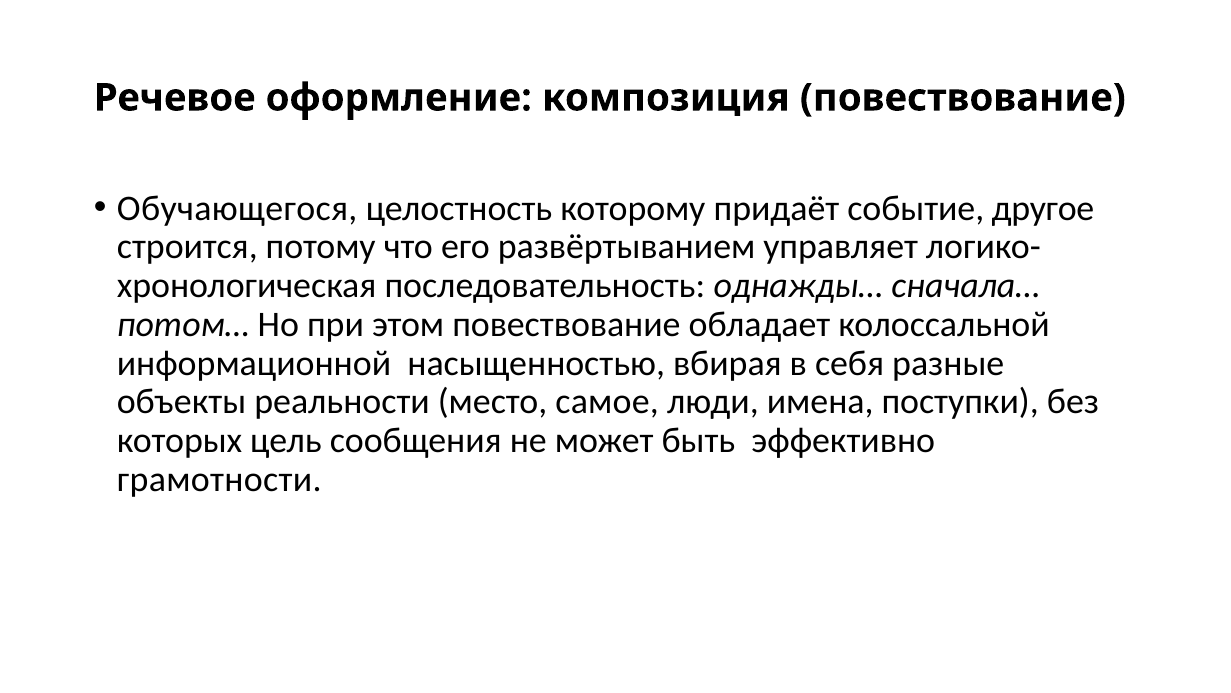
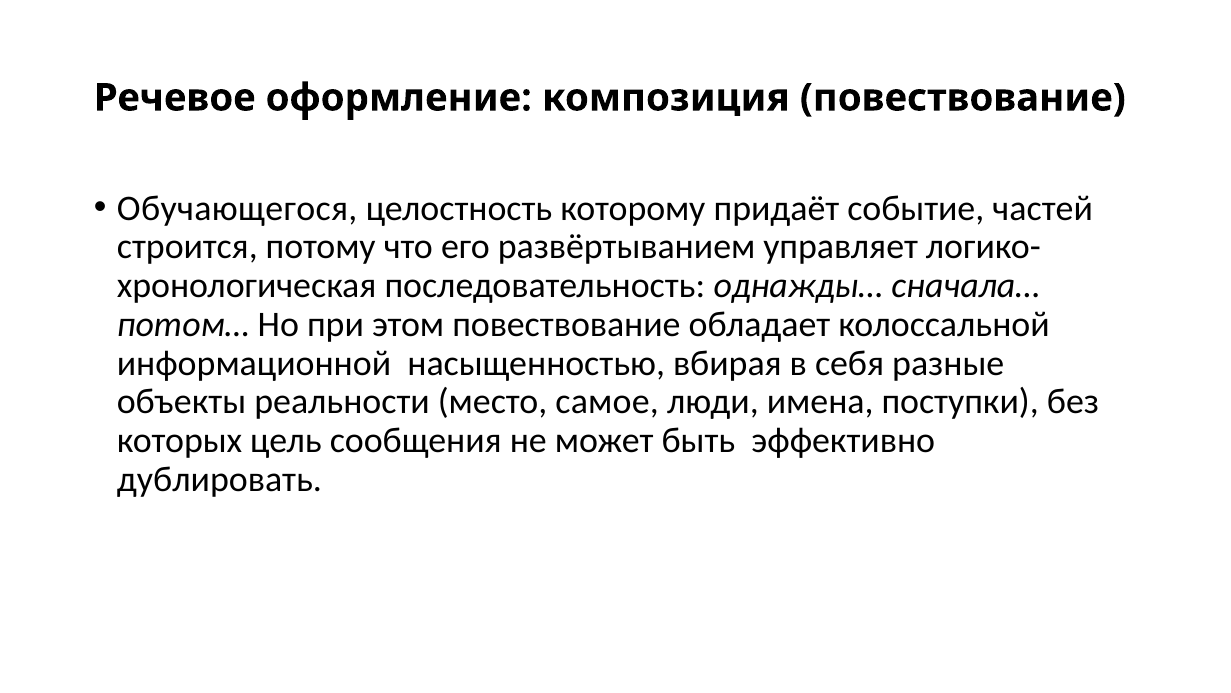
другое: другое -> частей (1043, 208)
грамотности: грамотности -> дублировать (219, 479)
